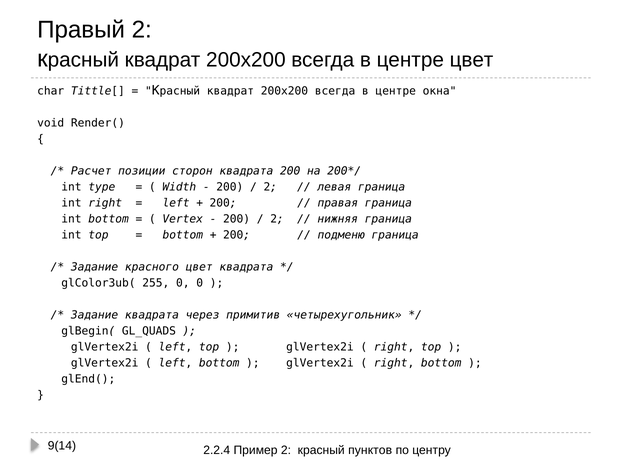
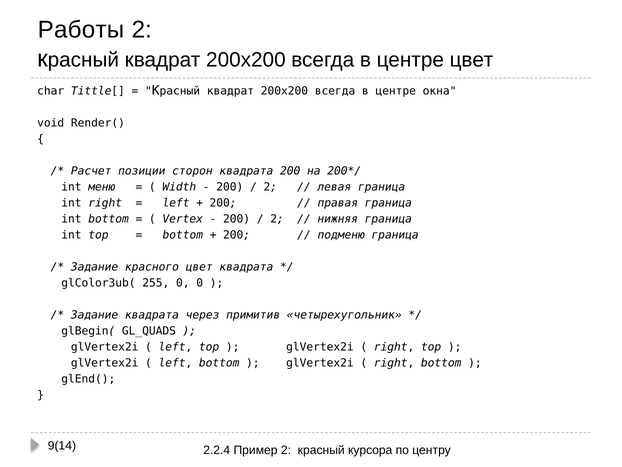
Правый: Правый -> Работы (81, 30)
type: type -> меню (102, 187)
пунктов: пунктов -> курсора (370, 450)
